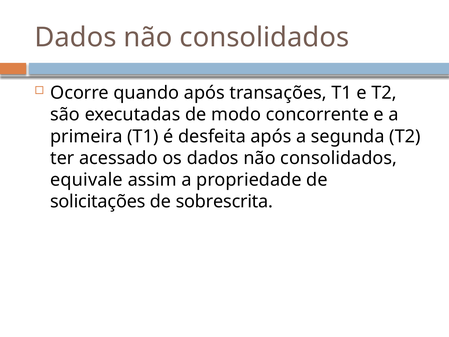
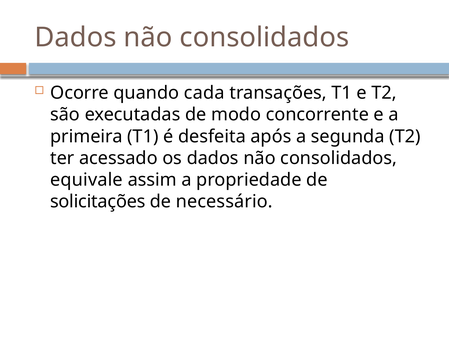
quando após: após -> cada (204, 93)
sobrescrita: sobrescrita -> necessário (224, 201)
